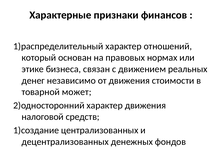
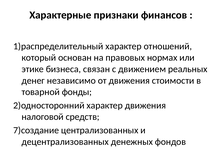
может: может -> фонды (77, 92)
1)создание: 1)создание -> 7)создание (36, 131)
